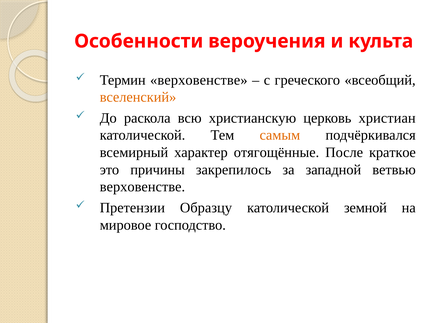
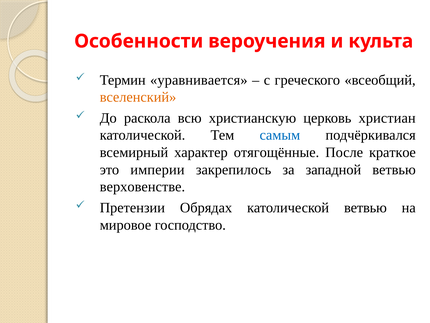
Термин верховенстве: верховенстве -> уравнивается (199, 80)
самым colour: orange -> blue (280, 135)
причины: причины -> империи (157, 169)
Образцу: Образцу -> Обрядах (206, 207)
католической земной: земной -> ветвью (365, 207)
